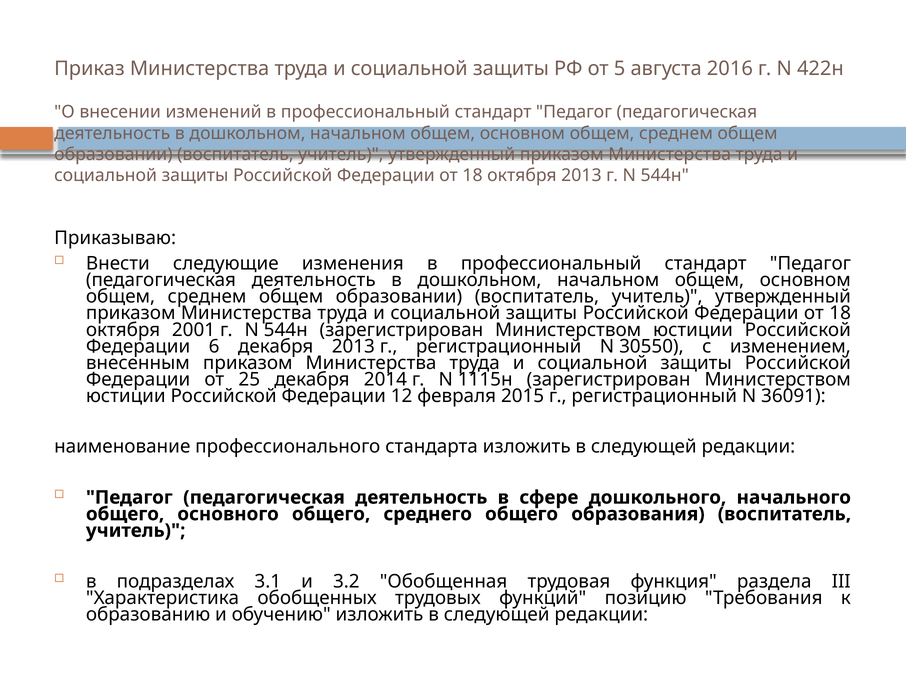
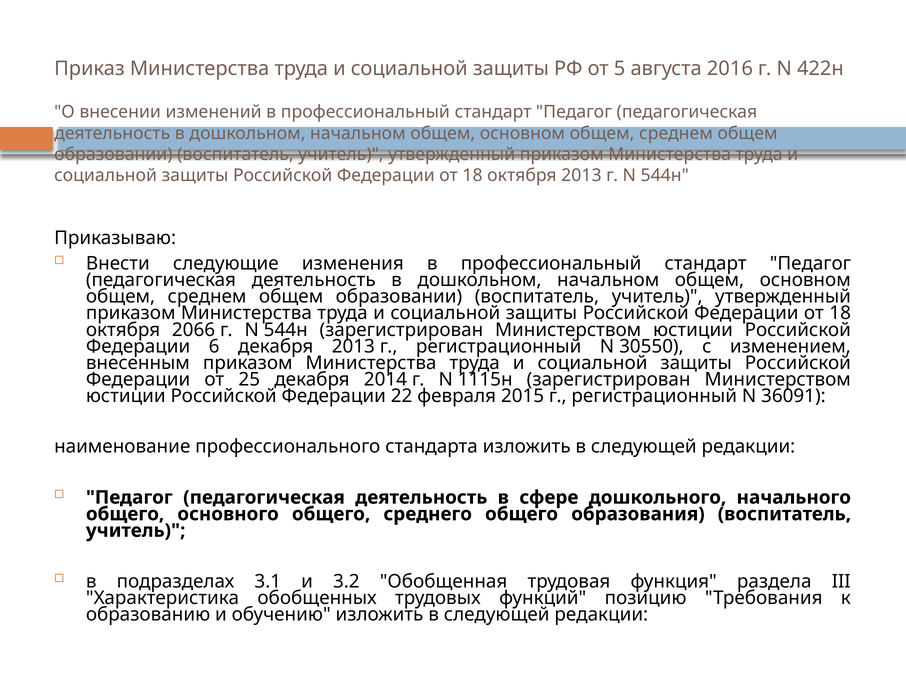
2001: 2001 -> 2066 (194, 330)
12: 12 -> 22 (402, 396)
